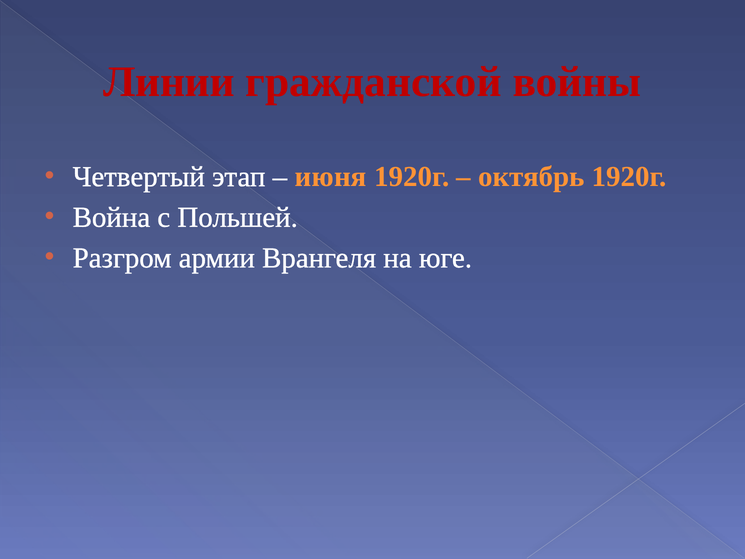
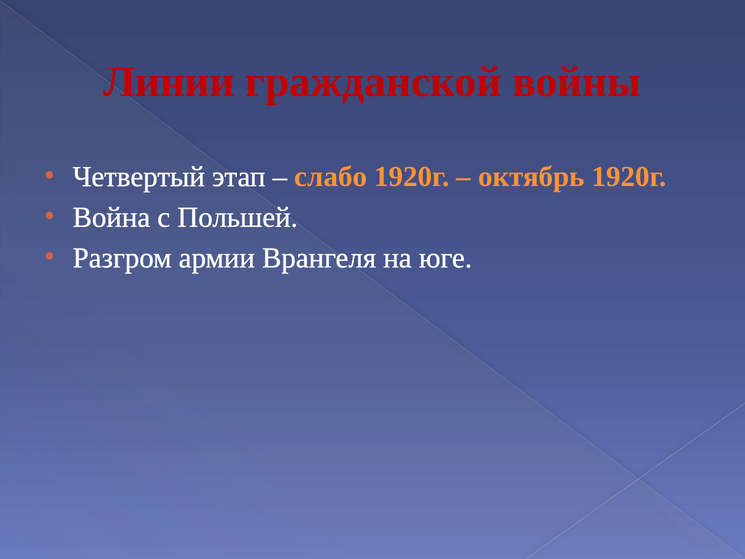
июня: июня -> слабо (331, 177)
